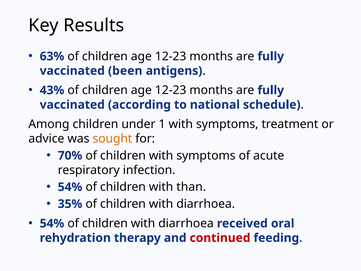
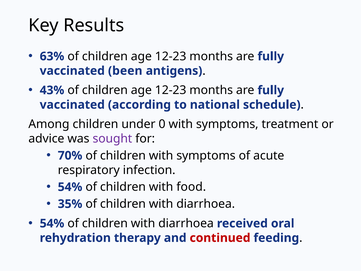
1: 1 -> 0 (162, 124)
sought colour: orange -> purple (112, 139)
than: than -> food (191, 187)
